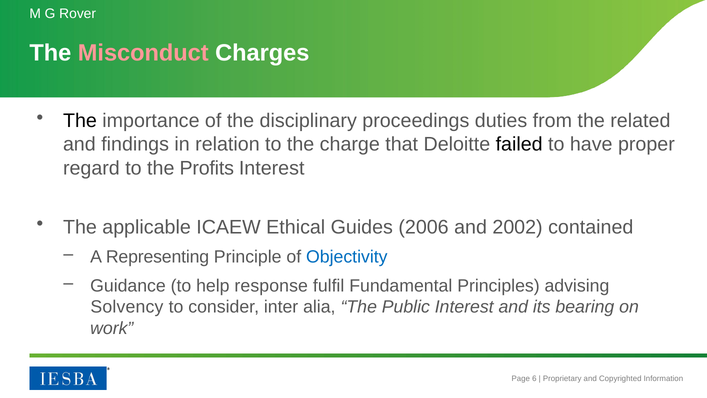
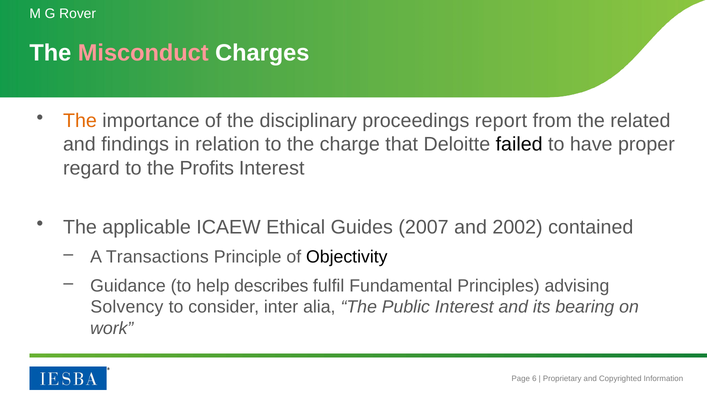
The colour: black -> orange (80, 121)
duties: duties -> report (501, 121)
2006: 2006 -> 2007 (424, 227)
Representing: Representing -> Transactions (157, 257)
Objectivity colour: blue -> black (347, 257)
response: response -> describes (271, 286)
